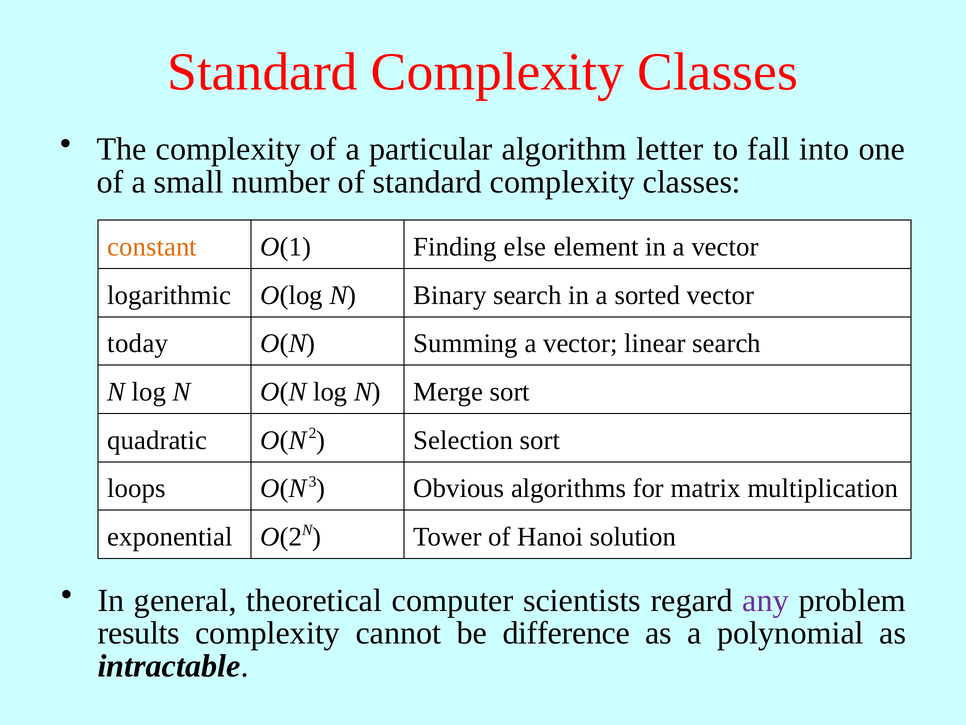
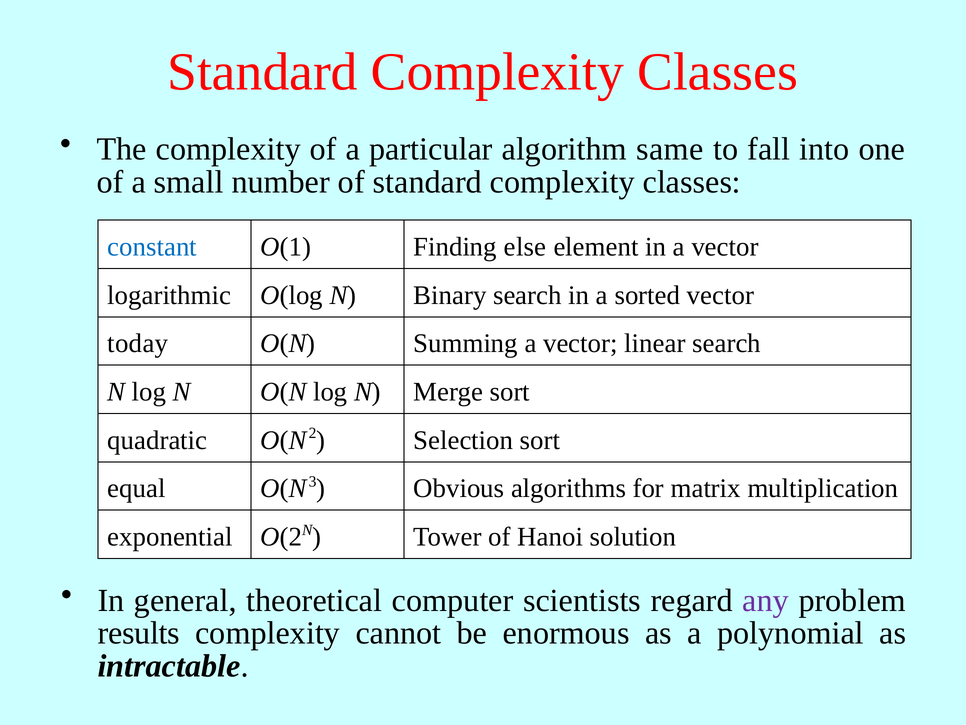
letter: letter -> same (670, 149)
constant colour: orange -> blue (152, 247)
loops: loops -> equal (136, 488)
difference: difference -> enormous (566, 633)
